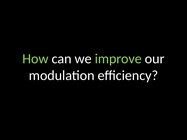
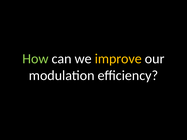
improve colour: light green -> yellow (118, 59)
